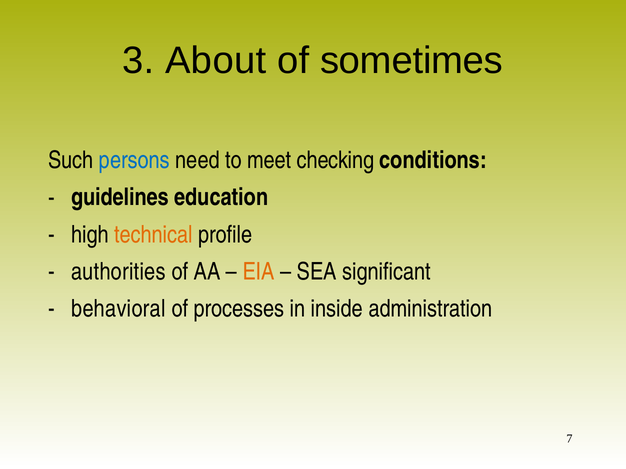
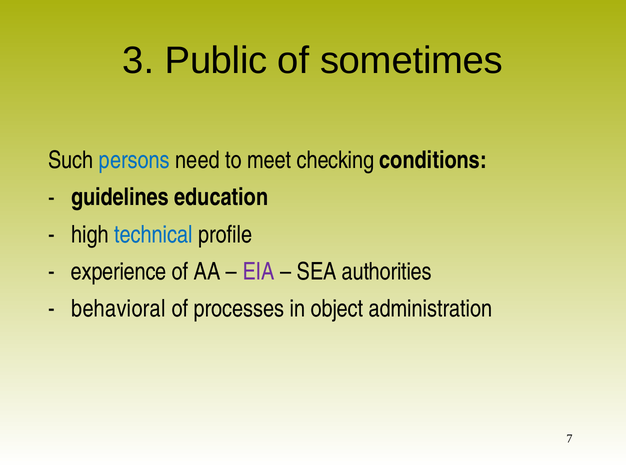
About: About -> Public (216, 61)
technical colour: orange -> blue (153, 235)
authorities: authorities -> experience (119, 272)
EIA colour: orange -> purple (259, 272)
significant: significant -> authorities (387, 272)
inside: inside -> object (337, 309)
